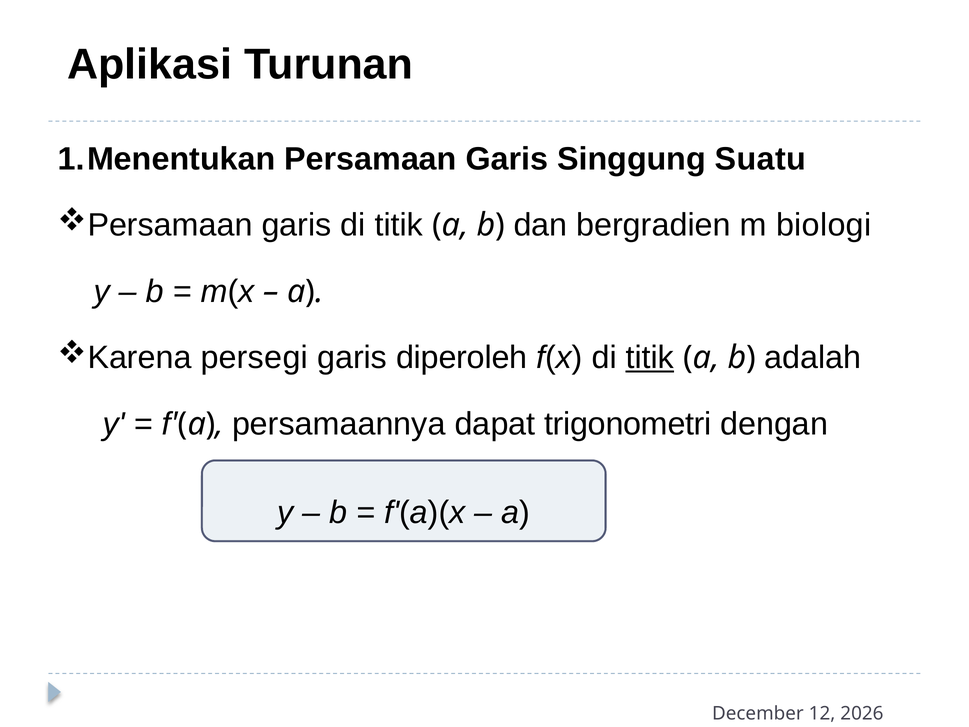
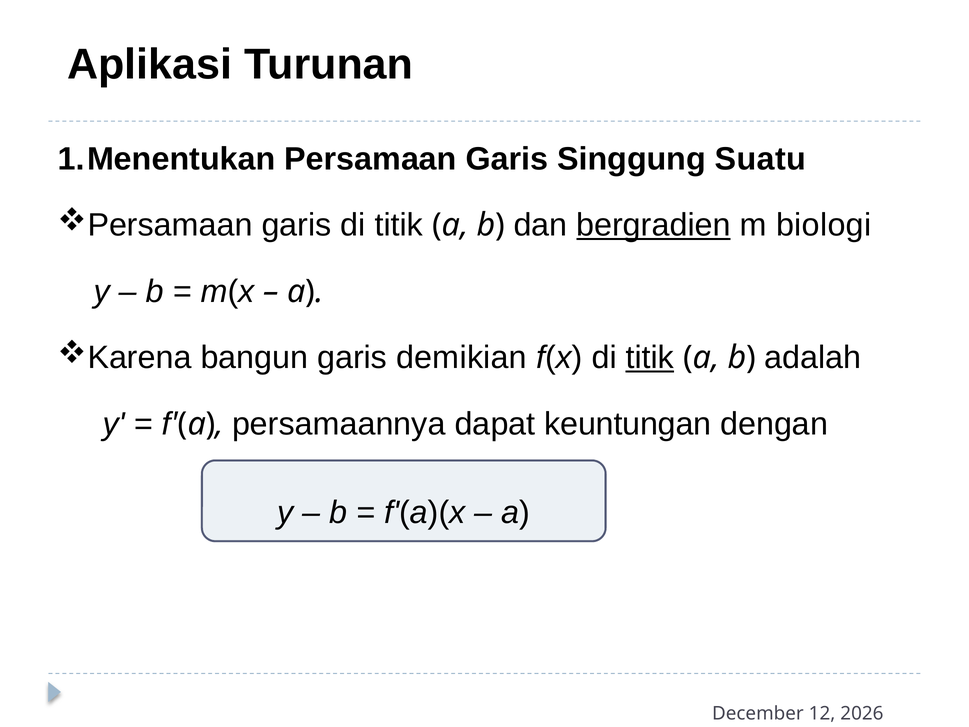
bergradien underline: none -> present (654, 225)
persegi: persegi -> bangun (254, 358)
diperoleh: diperoleh -> demikian (462, 358)
trigonometri: trigonometri -> keuntungan (628, 424)
